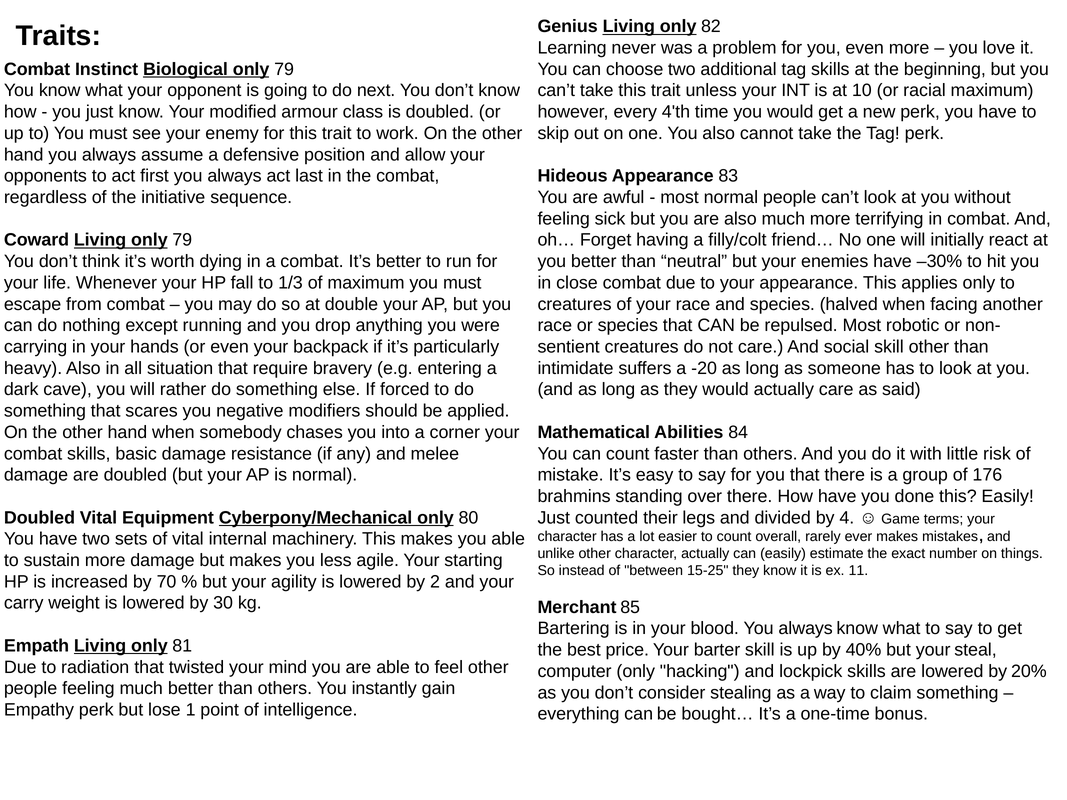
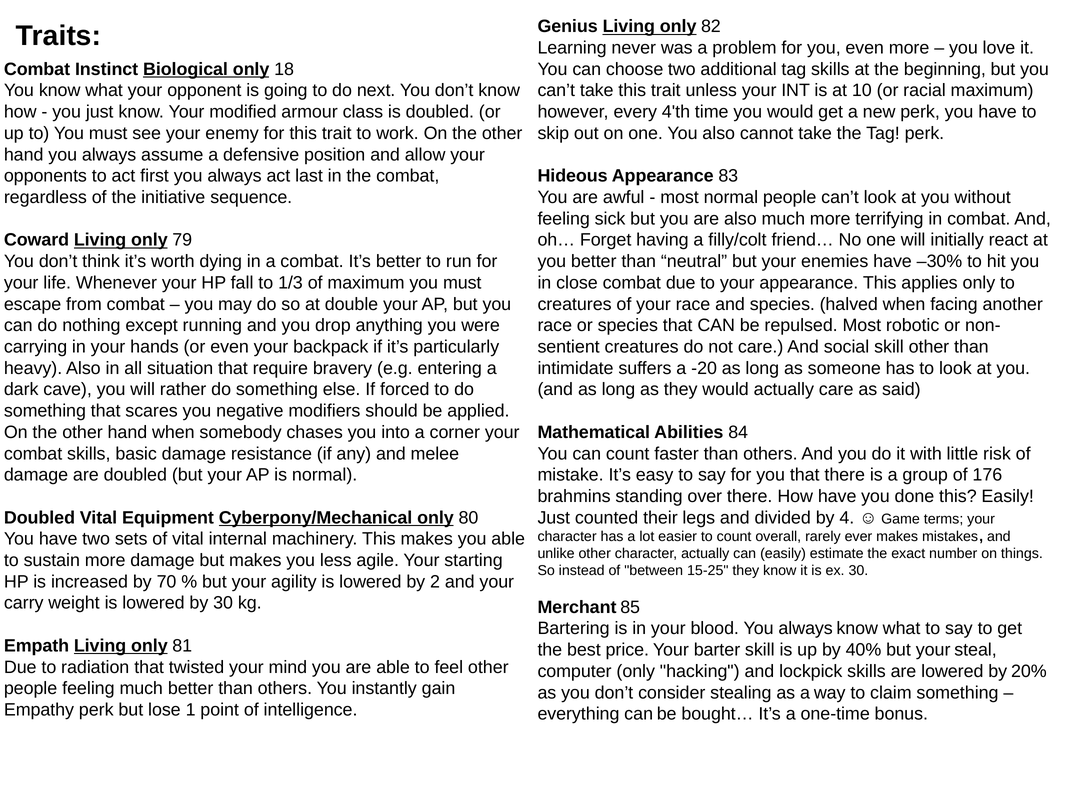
Biological only 79: 79 -> 18 (284, 69)
ex 11: 11 -> 30 (858, 571)
